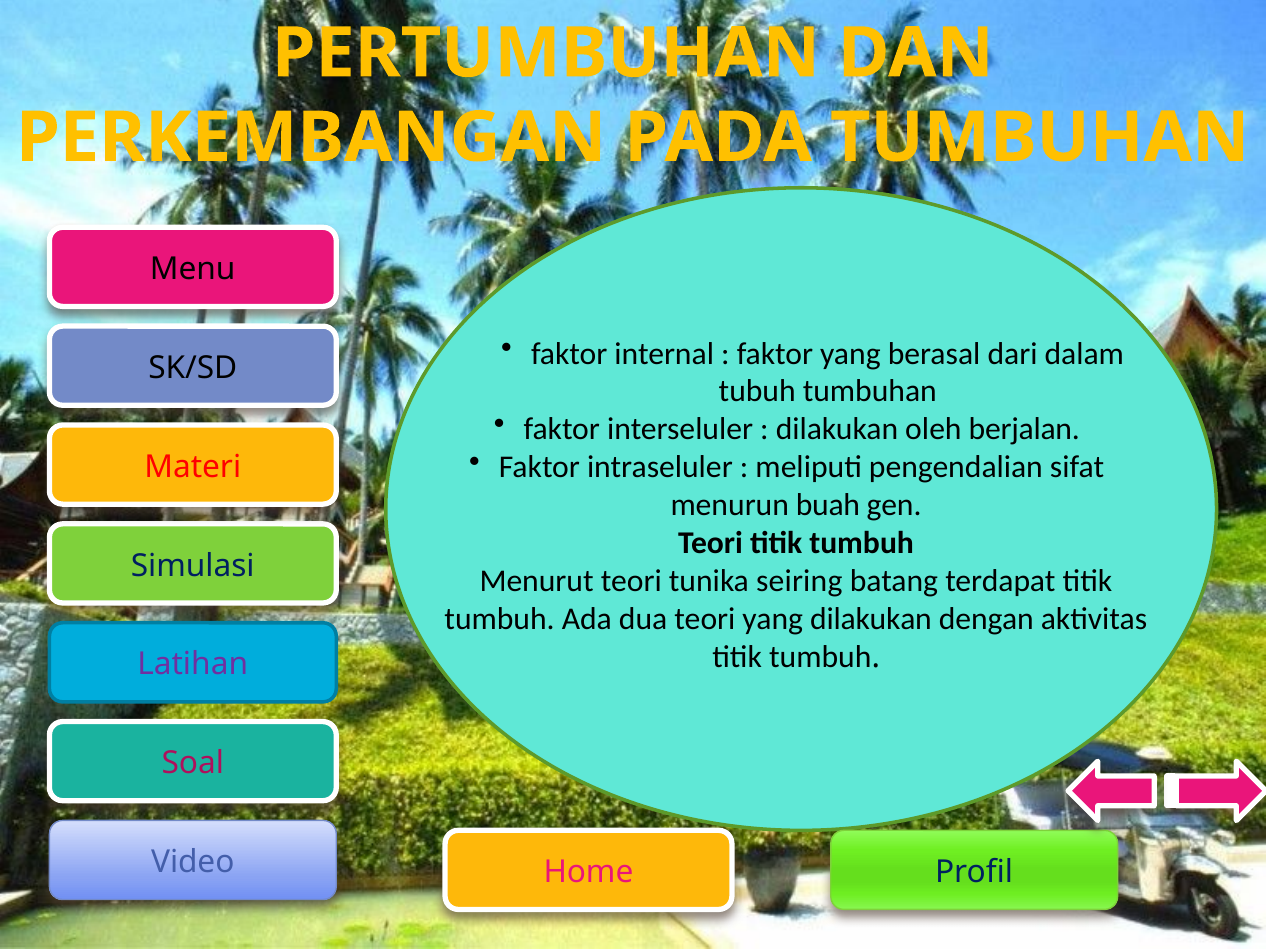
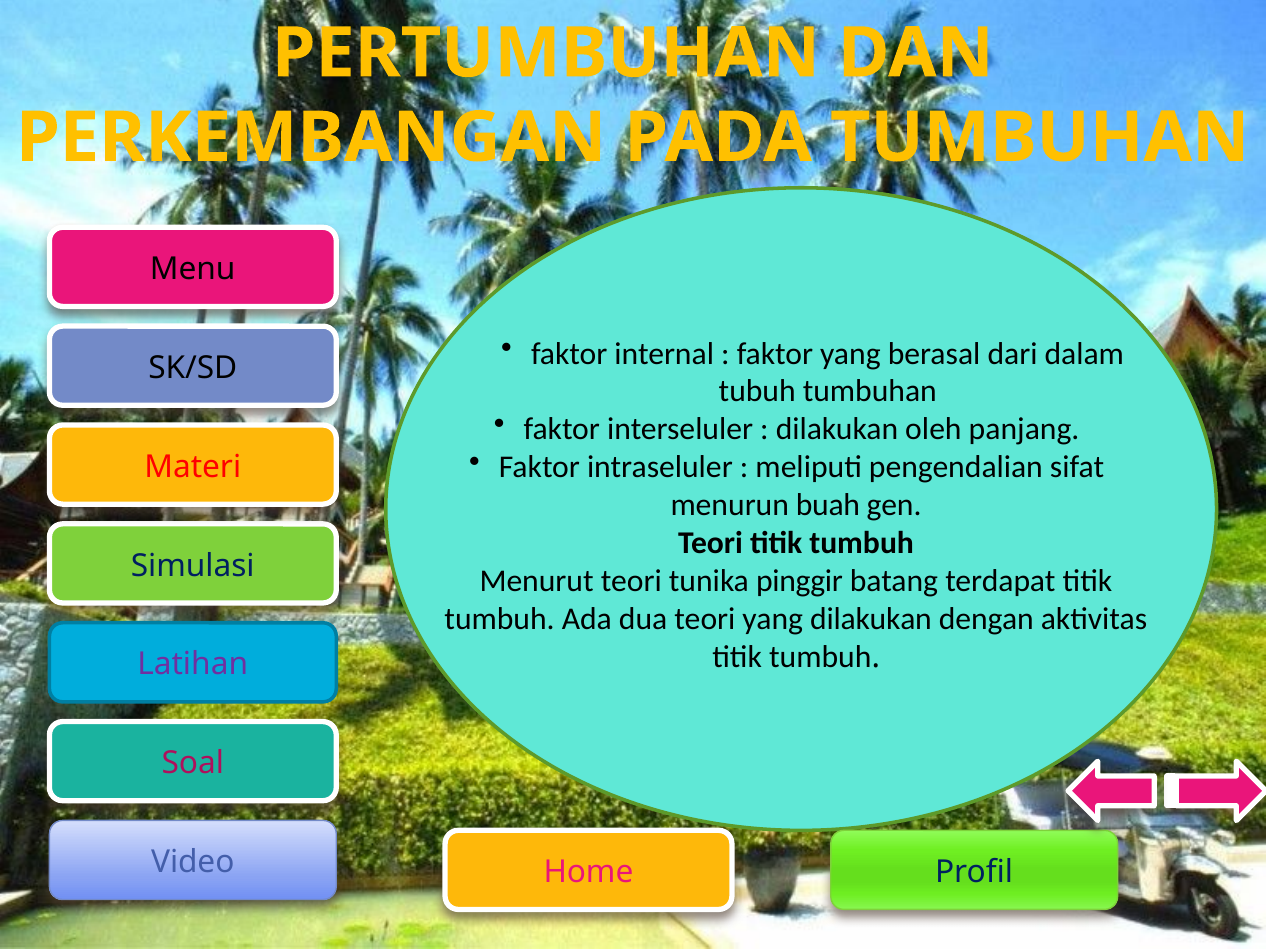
berjalan: berjalan -> panjang (1024, 430)
seiring: seiring -> pinggir (799, 582)
